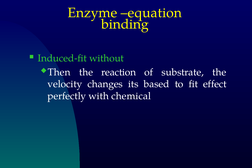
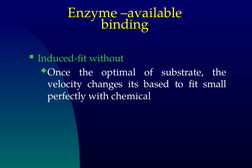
equation: equation -> available (151, 13)
Then: Then -> Once (59, 72)
reaction: reaction -> optimal (119, 72)
effect: effect -> small (215, 84)
